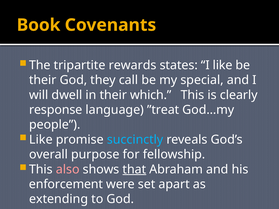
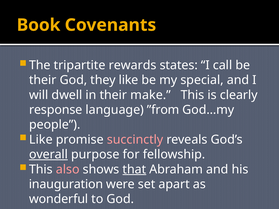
I like: like -> call (223, 65)
they call: call -> like (129, 80)
which: which -> make (151, 95)
”treat: ”treat -> ”from (163, 110)
succinctly colour: light blue -> pink (135, 140)
overall underline: none -> present (48, 155)
enforcement: enforcement -> inauguration (66, 184)
extending: extending -> wonderful (59, 199)
